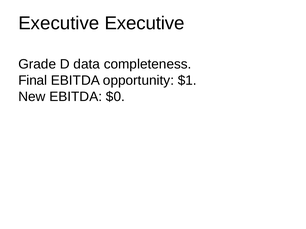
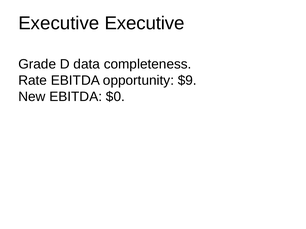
Final: Final -> Rate (33, 80)
$1: $1 -> $9 (187, 80)
